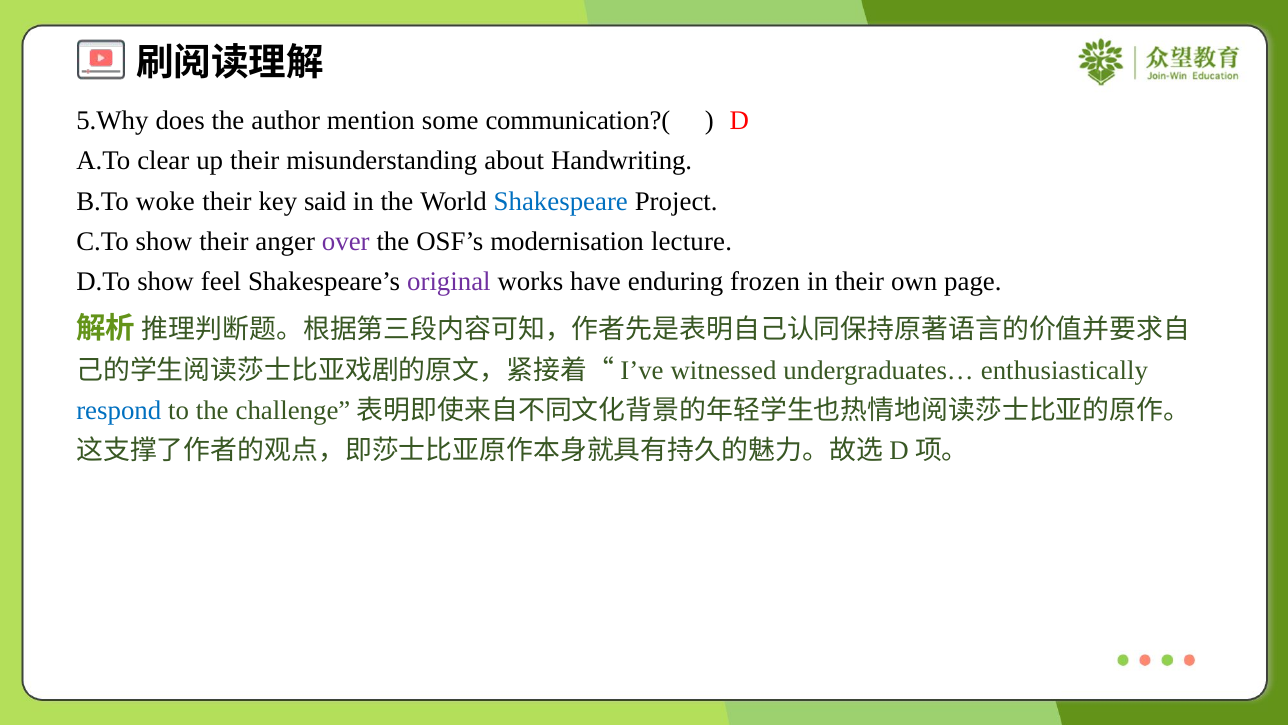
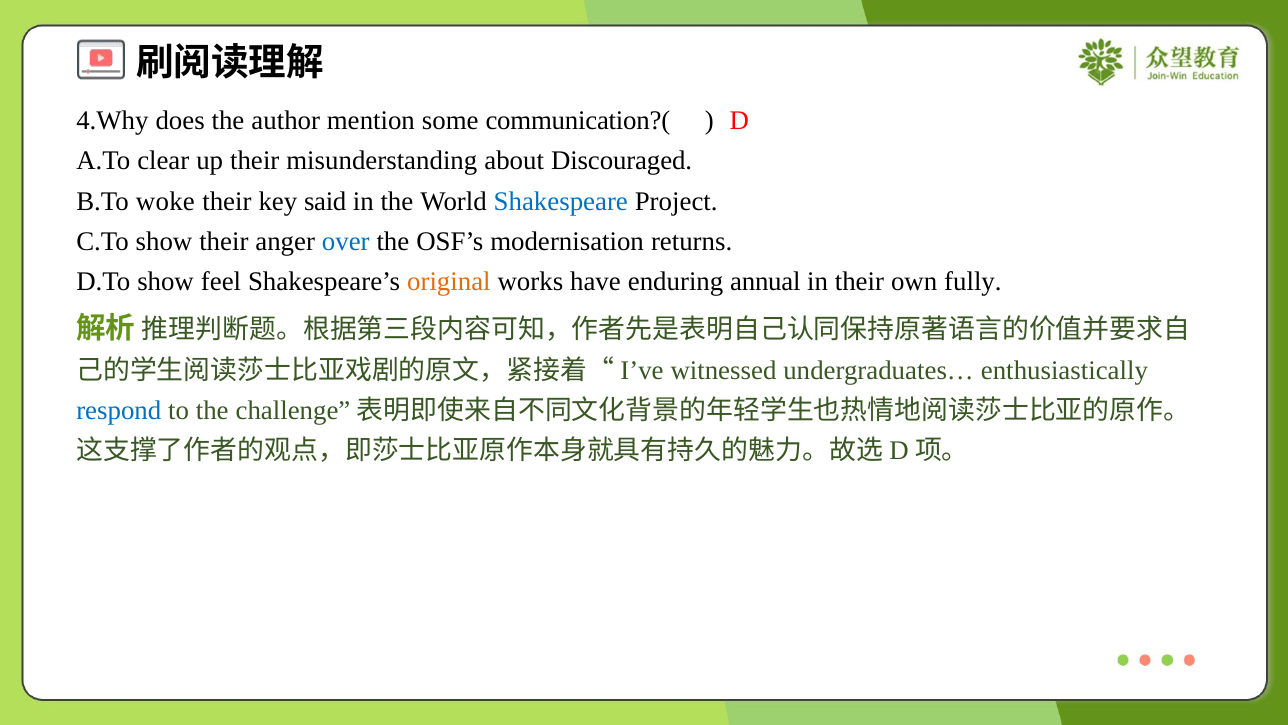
5.Why: 5.Why -> 4.Why (112, 121)
Handwriting: Handwriting -> Discouraged (622, 161)
over colour: purple -> blue (346, 241)
lecture: lecture -> returns (692, 241)
original colour: purple -> orange (449, 282)
frozen: frozen -> annual (765, 282)
page: page -> fully (973, 282)
